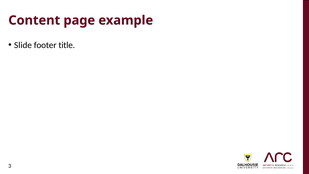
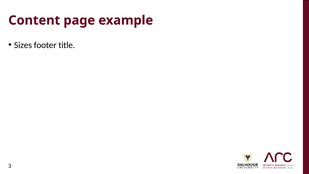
Slide: Slide -> Sizes (23, 45)
